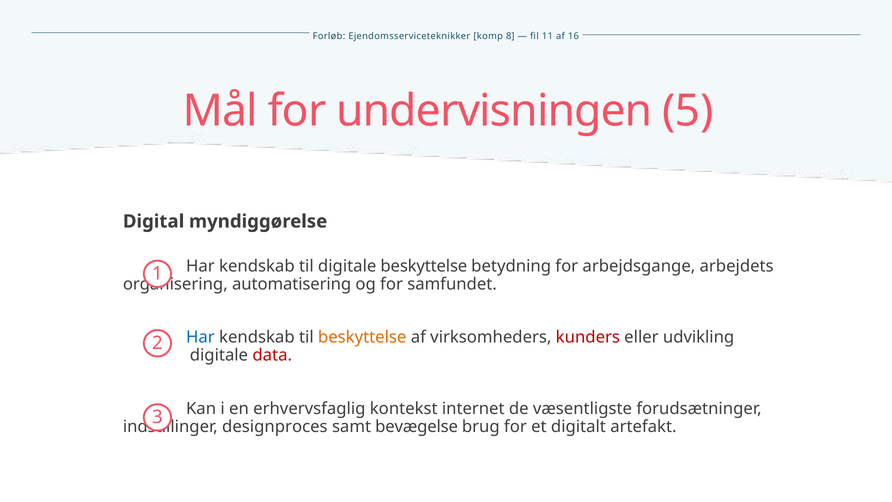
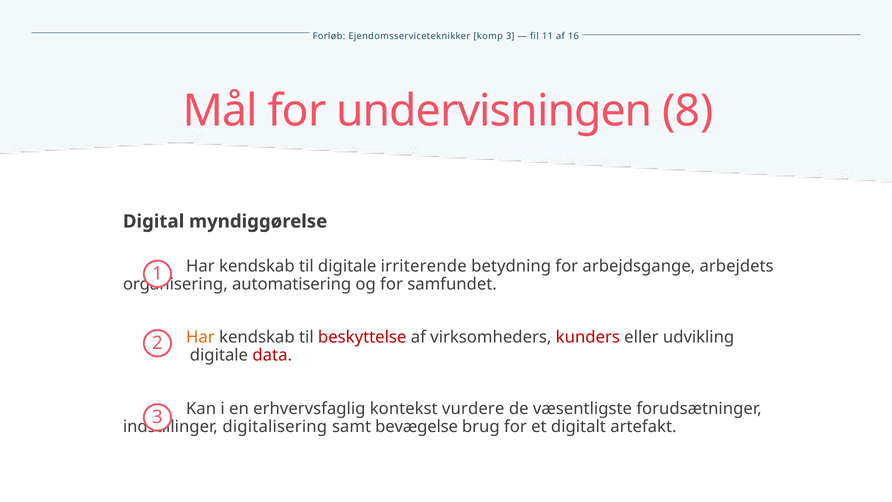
8: 8 -> 3 (510, 36)
5: 5 -> 8 (688, 111)
digitale beskyttelse: beskyttelse -> irriterende (424, 266)
Har colour: blue -> orange (200, 337)
beskyttelse colour: orange -> red (362, 337)
internet: internet -> vurdere (473, 409)
designproces: designproces -> digitalisering (275, 427)
